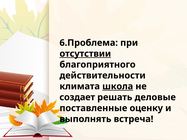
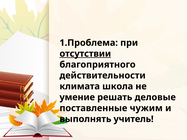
6.Проблема: 6.Проблема -> 1.Проблема (89, 43)
школа underline: present -> none (118, 87)
создает: создает -> умение (77, 97)
оценку: оценку -> чужим (146, 108)
встреча: встреча -> учитель (134, 119)
